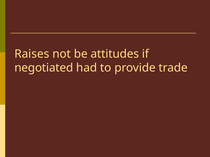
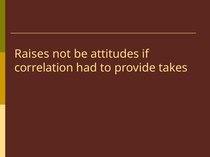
negotiated: negotiated -> correlation (44, 68)
trade: trade -> takes (173, 68)
